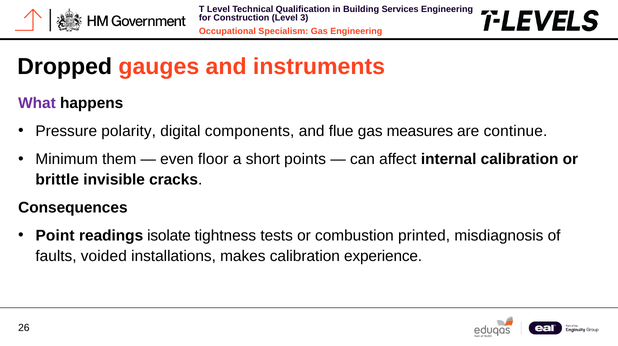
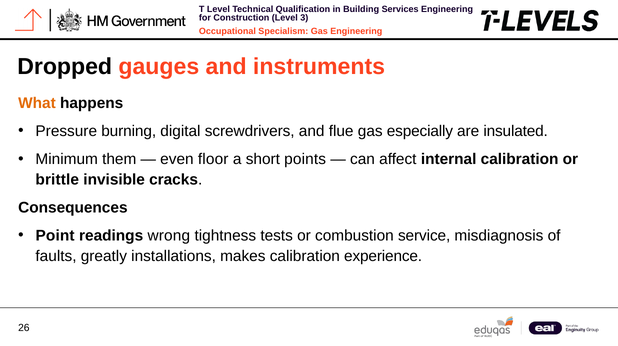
What colour: purple -> orange (37, 103)
polarity: polarity -> burning (129, 131)
components: components -> screwdrivers (250, 131)
measures: measures -> especially (420, 131)
continue: continue -> insulated (516, 131)
isolate: isolate -> wrong (169, 235)
printed: printed -> service (424, 235)
voided: voided -> greatly (104, 256)
